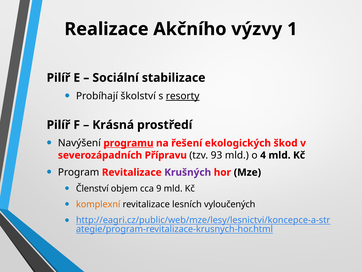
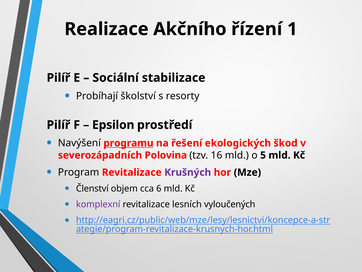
výzvy: výzvy -> řízení (257, 29)
resorty underline: present -> none (183, 96)
Krásná: Krásná -> Epsilon (113, 125)
Přípravu: Přípravu -> Polovina (166, 155)
93: 93 -> 16 (216, 155)
4: 4 -> 5 (263, 155)
9: 9 -> 6 (159, 188)
komplexní colour: orange -> purple (98, 204)
